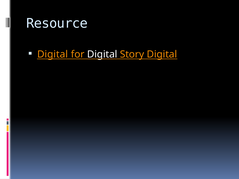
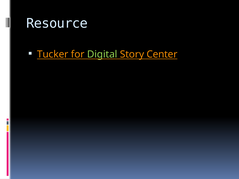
Digital: Digital -> Tucker (53, 54)
Digital colour: white -> light green (102, 54)
Story Digital: Digital -> Center (162, 54)
